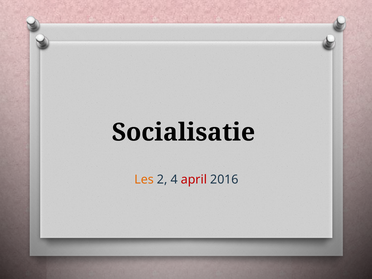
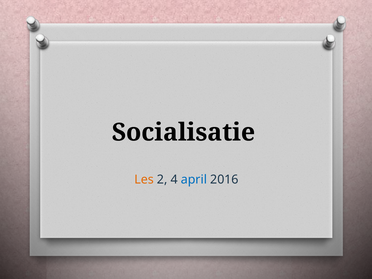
april colour: red -> blue (194, 180)
